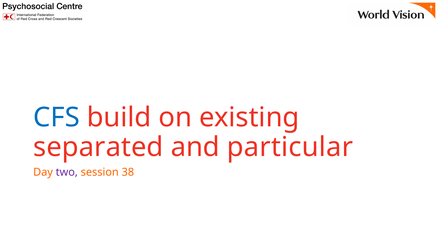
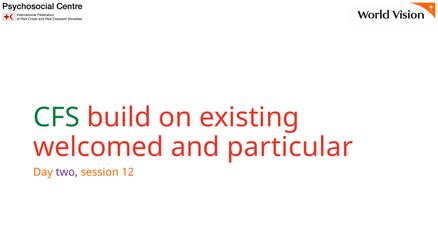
CFS colour: blue -> green (56, 118)
separated: separated -> welcomed (98, 147)
38: 38 -> 12 (128, 172)
